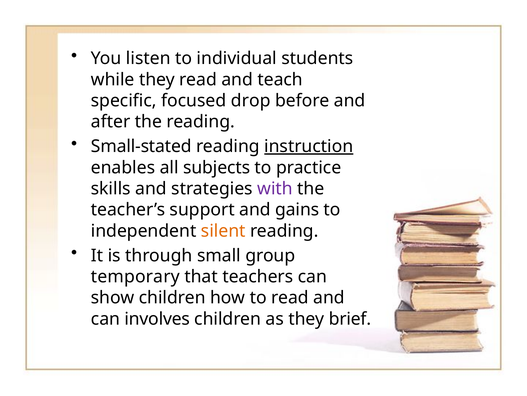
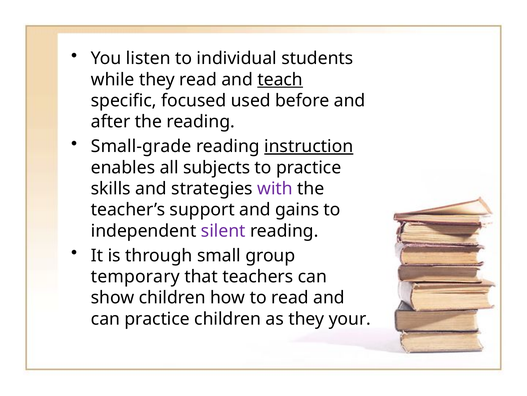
teach underline: none -> present (280, 79)
drop: drop -> used (251, 100)
Small-stated: Small-stated -> Small-grade (141, 146)
silent colour: orange -> purple (223, 230)
can involves: involves -> practice (157, 318)
brief: brief -> your (350, 318)
